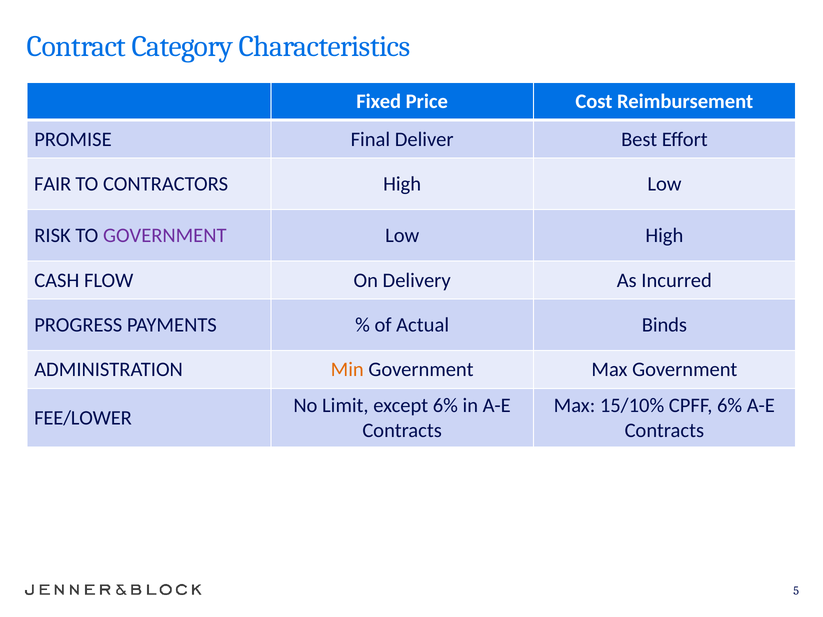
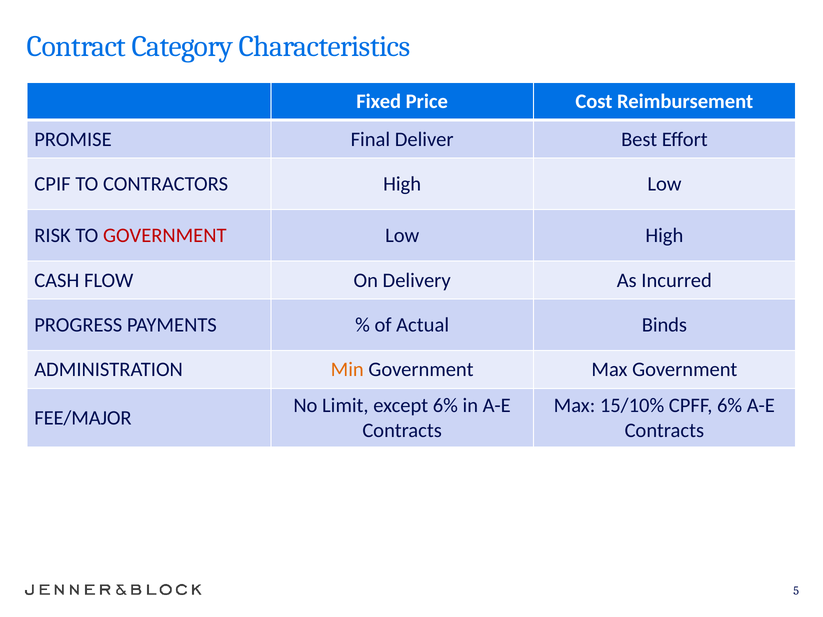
FAIR: FAIR -> CPIF (53, 184)
GOVERNMENT colour: purple -> red (165, 236)
FEE/LOWER: FEE/LOWER -> FEE/MAJOR (83, 418)
